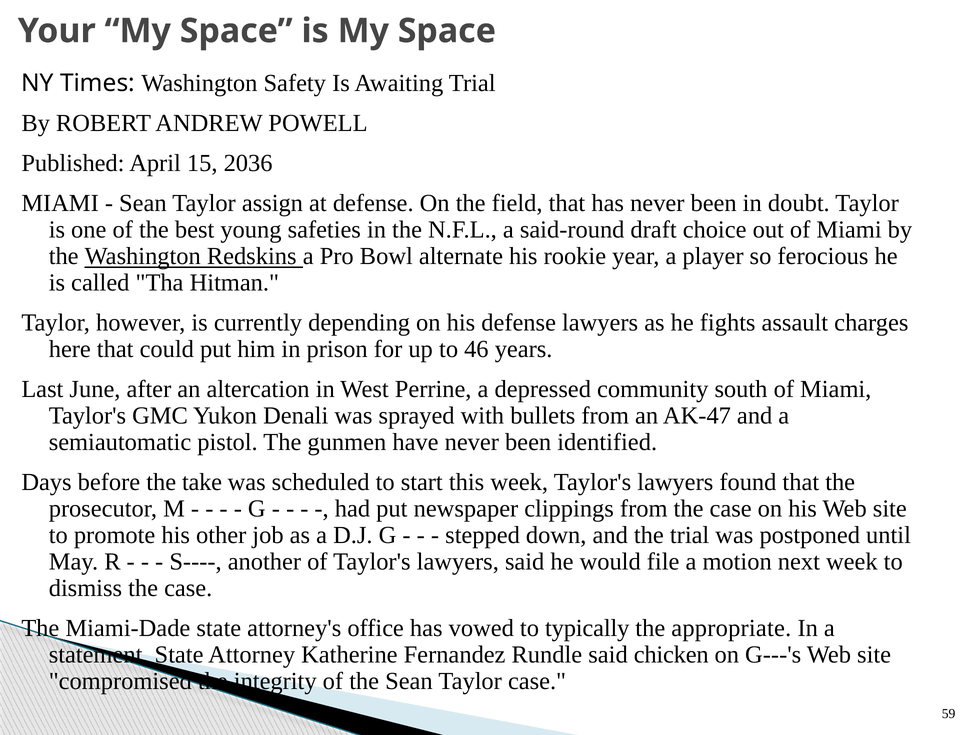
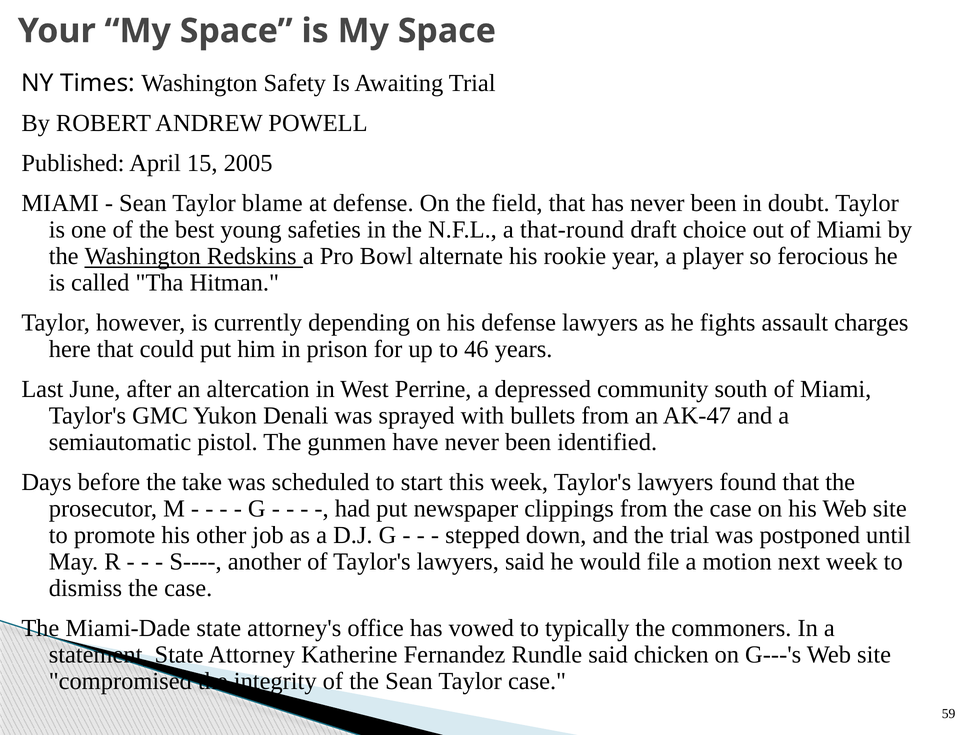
2036: 2036 -> 2005 (248, 163)
assign: assign -> blame (272, 203)
said-round: said-round -> that-round (572, 230)
appropriate: appropriate -> commoners (731, 628)
